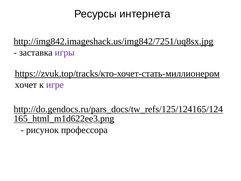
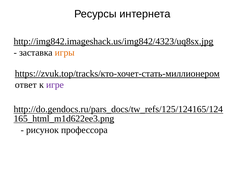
http://img842.imageshack.us/img842/7251/uq8sx.jpg: http://img842.imageshack.us/img842/7251/uq8sx.jpg -> http://img842.imageshack.us/img842/4323/uq8sx.jpg (113, 41)
игры colour: purple -> orange (65, 53)
хочет: хочет -> ответ (26, 85)
